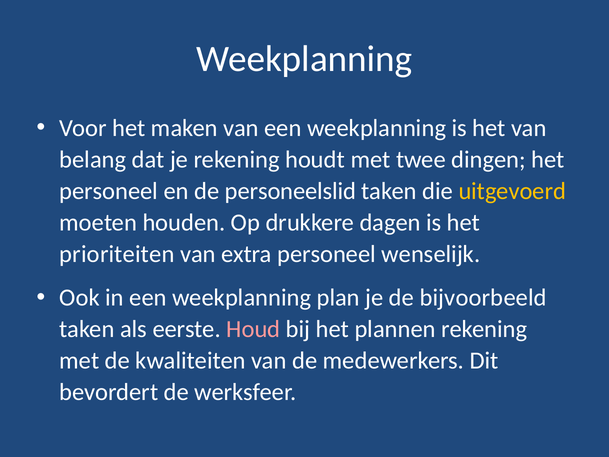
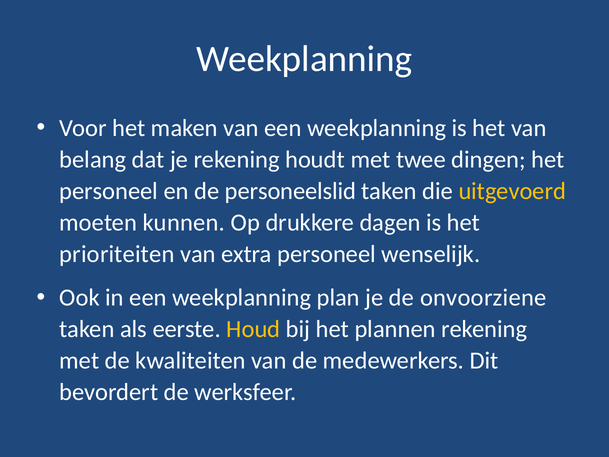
houden: houden -> kunnen (184, 223)
bijvoorbeeld: bijvoorbeeld -> onvoorziene (483, 298)
Houd colour: pink -> yellow (253, 329)
